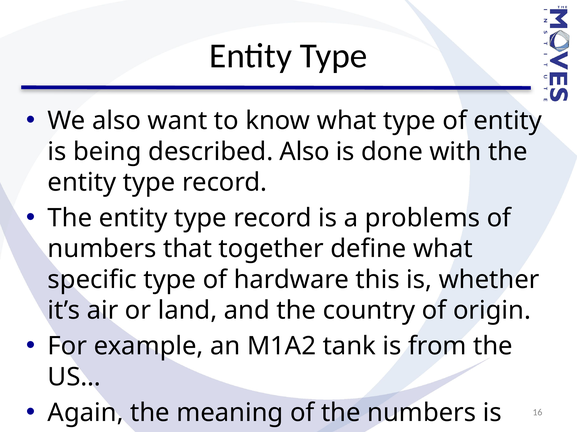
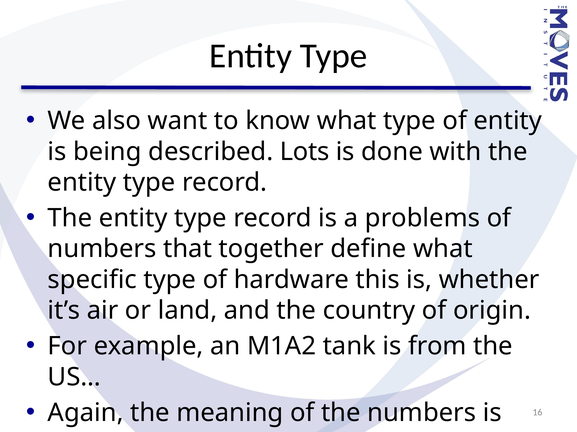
described Also: Also -> Lots (305, 152)
